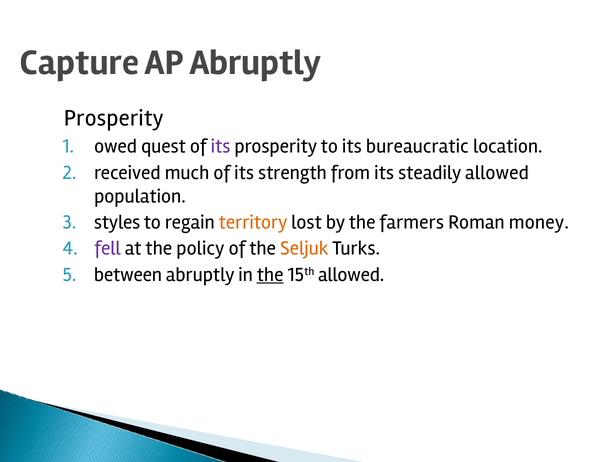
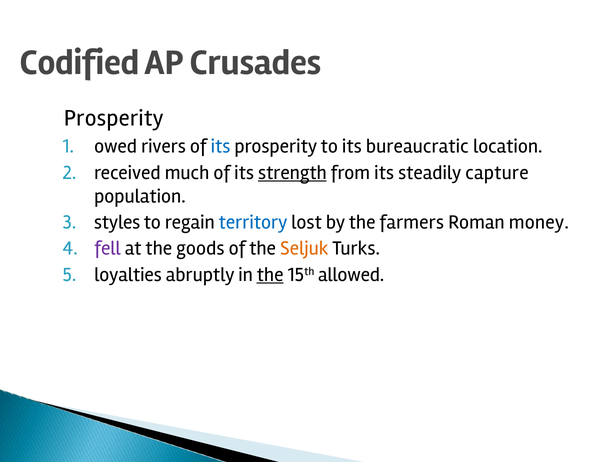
Capture: Capture -> Codified (80, 63)
AP Abruptly: Abruptly -> Crusades (256, 63)
quest: quest -> rivers (163, 146)
its colour: purple -> blue (221, 146)
strength underline: none -> present (292, 173)
steadily allowed: allowed -> capture (497, 173)
territory colour: orange -> blue (253, 222)
policy: policy -> goods (200, 248)
between: between -> loyalties (128, 275)
